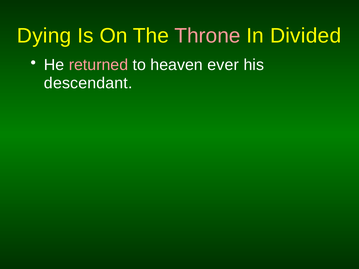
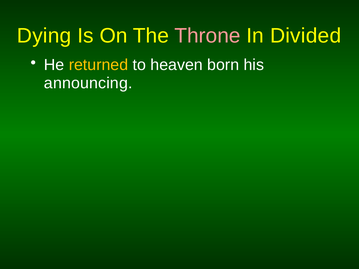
returned colour: pink -> yellow (99, 65)
ever: ever -> born (223, 65)
descendant: descendant -> announcing (88, 83)
